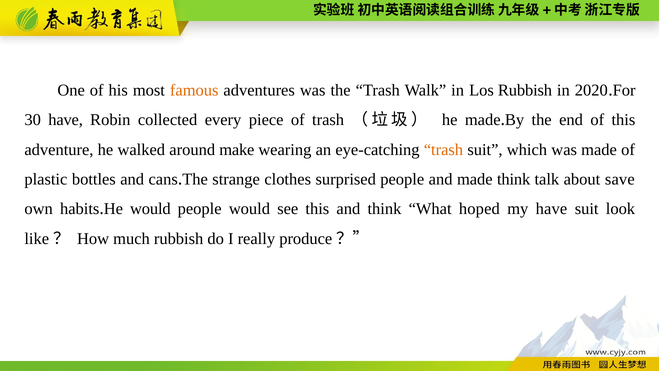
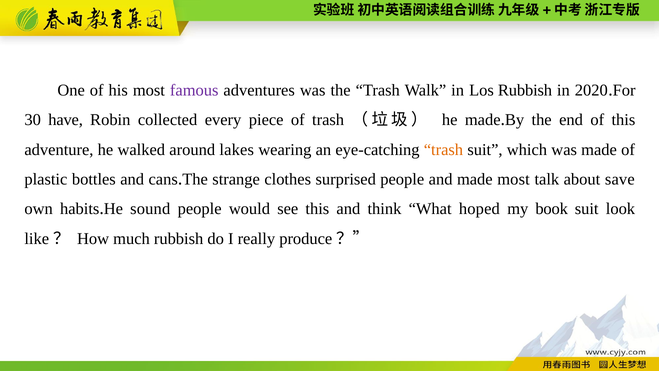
famous colour: orange -> purple (194, 90)
make: make -> lakes (237, 150)
made think: think -> most (514, 179)
He would: would -> sound (150, 209)
my have: have -> book (552, 209)
